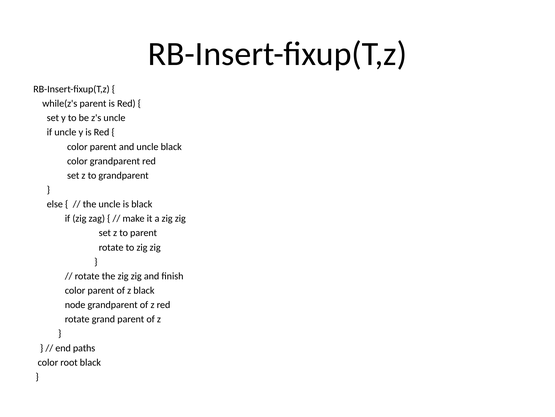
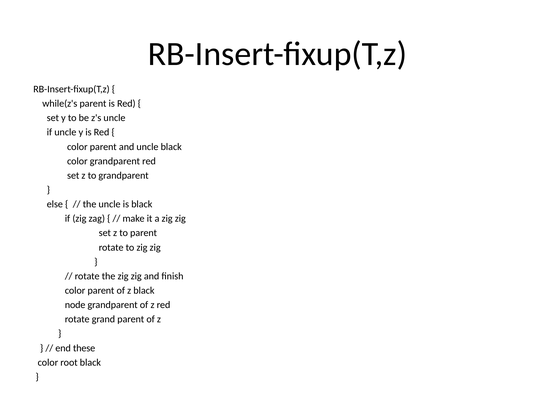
paths: paths -> these (84, 347)
